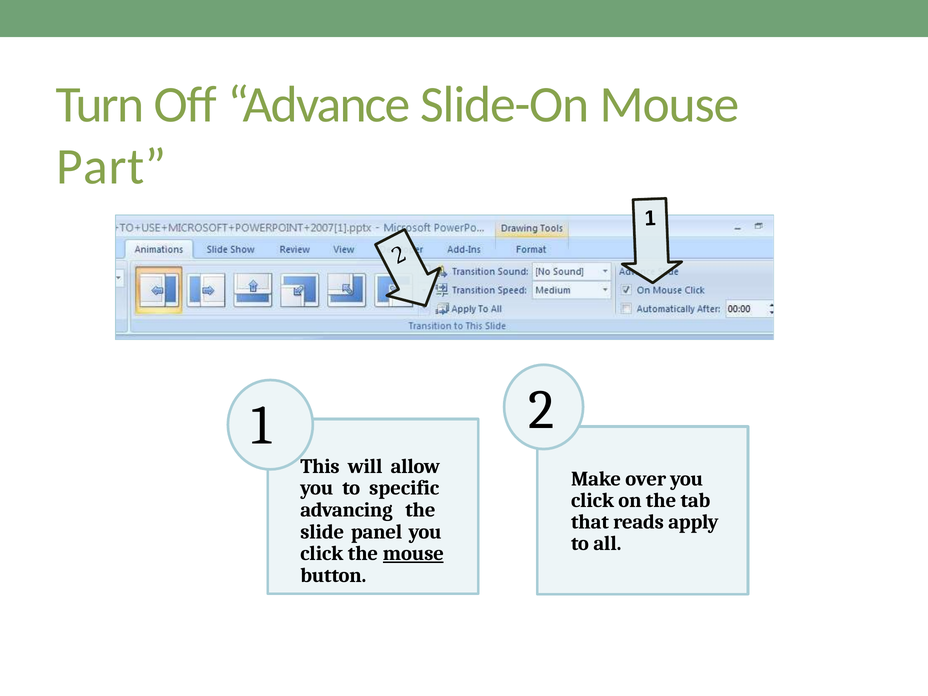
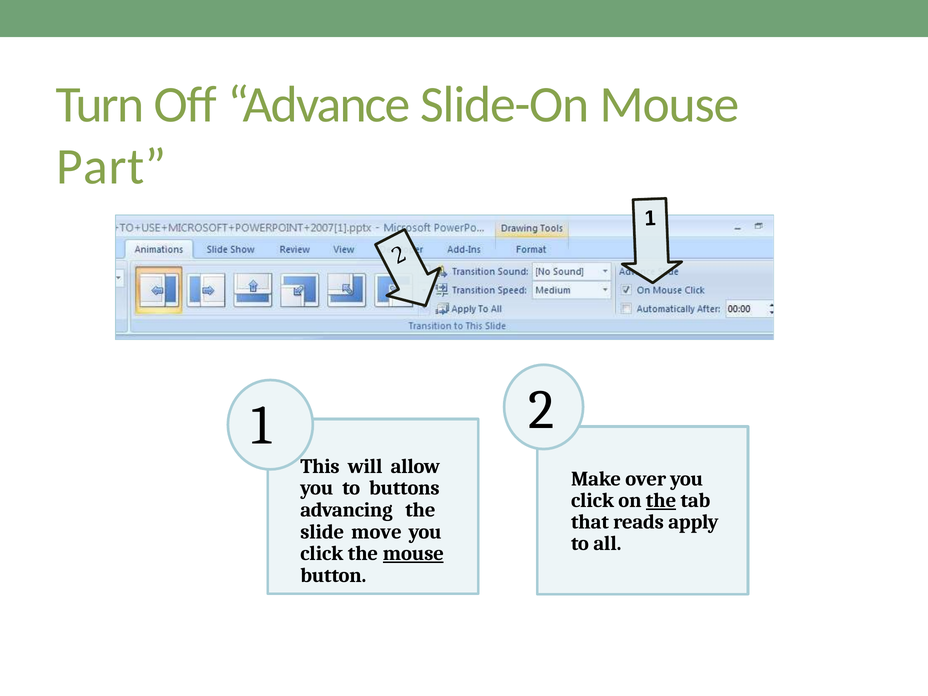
specific: specific -> buttons (404, 488)
the underline: none -> present (661, 500)
panel: panel -> move (376, 532)
